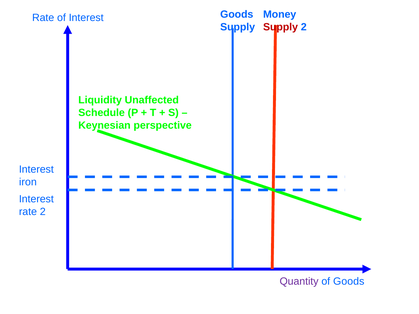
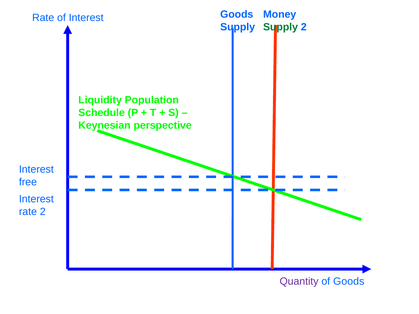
Supply colour: red -> green (281, 27)
Unaffected: Unaffected -> Population (152, 100)
iron: iron -> free (28, 182)
